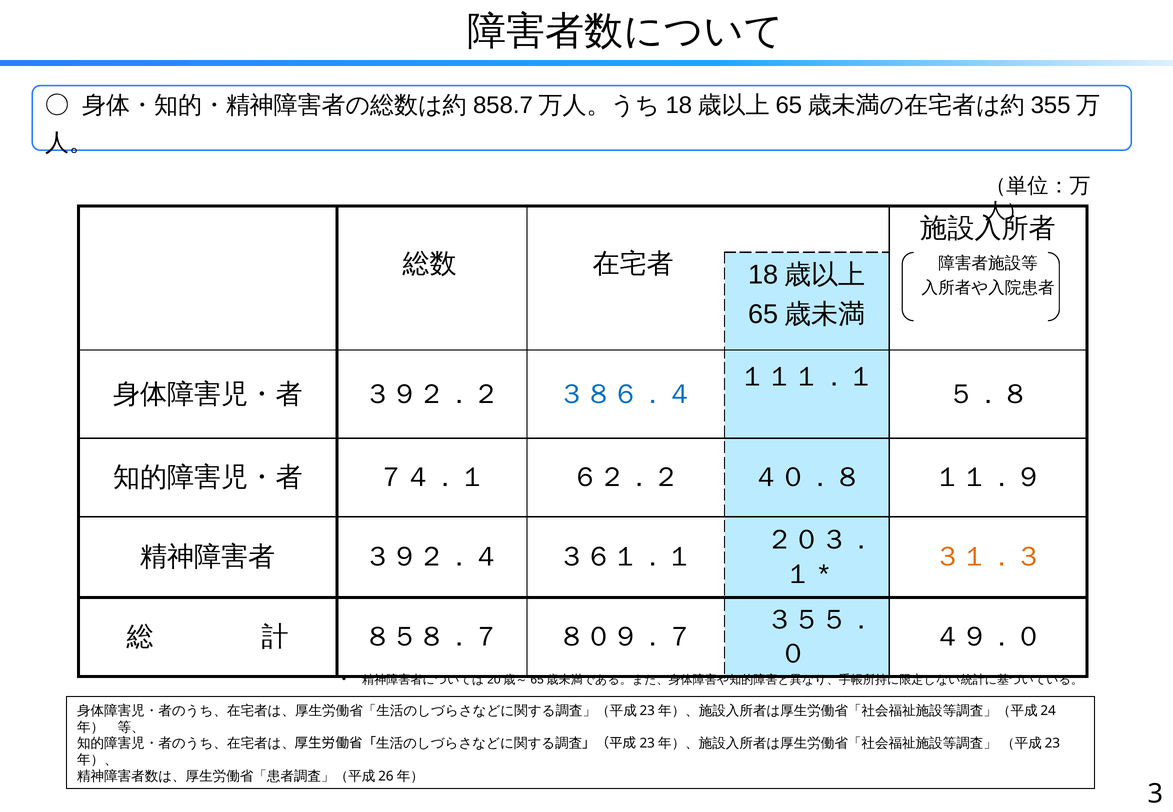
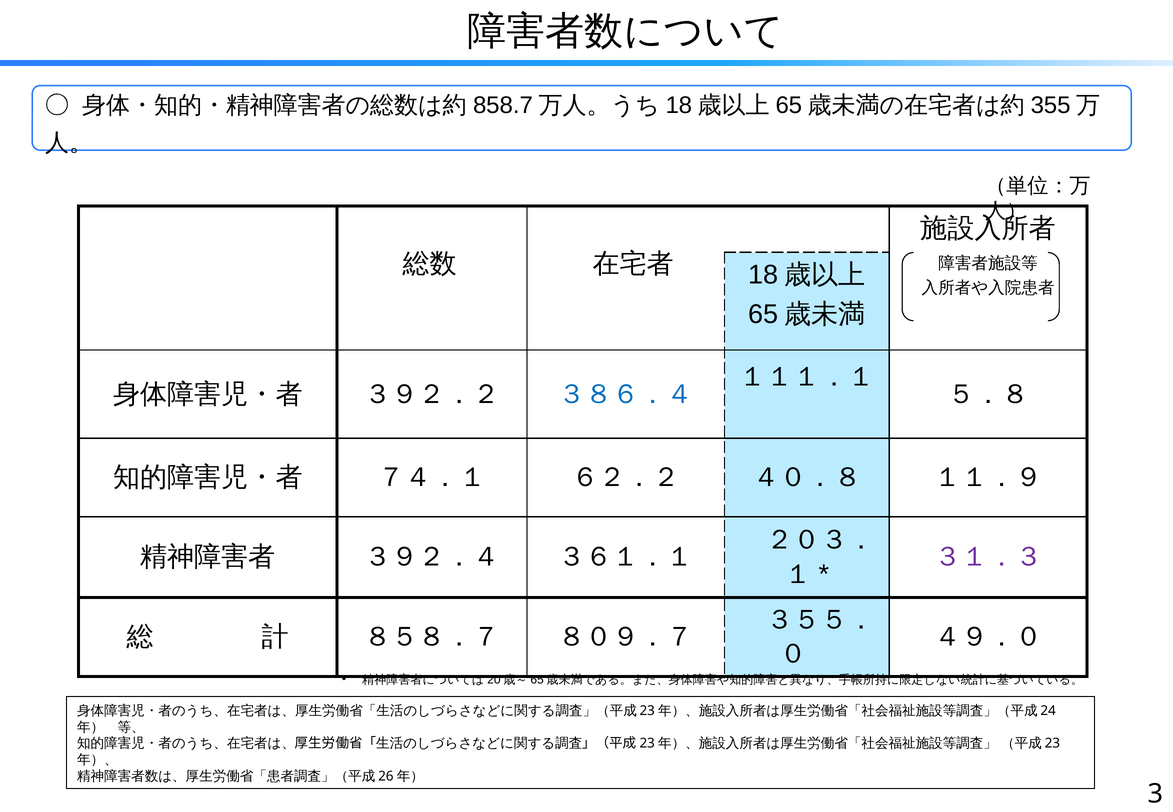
３１．３ colour: orange -> purple (988, 557)
